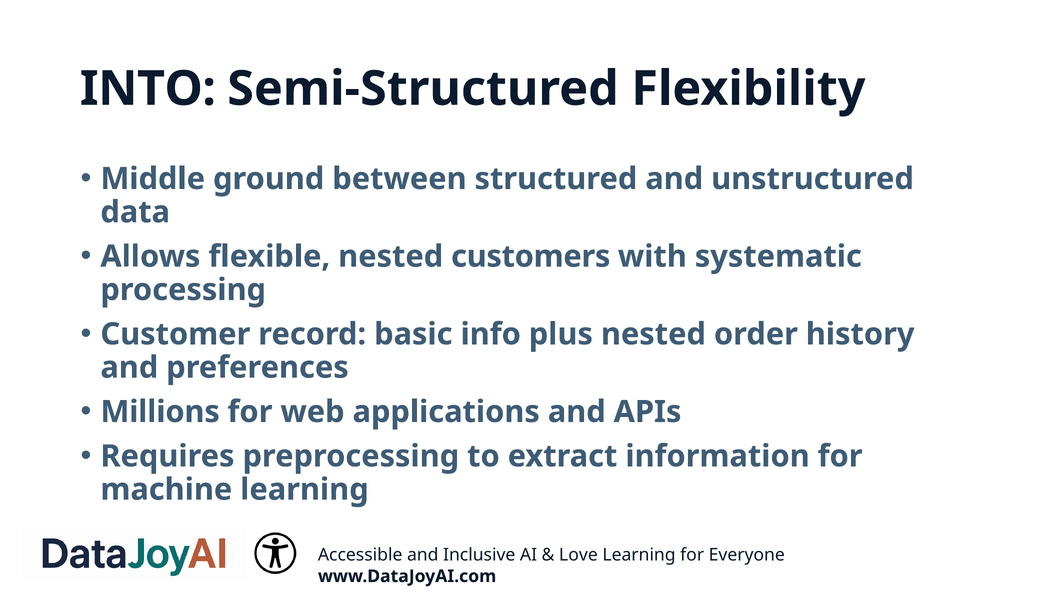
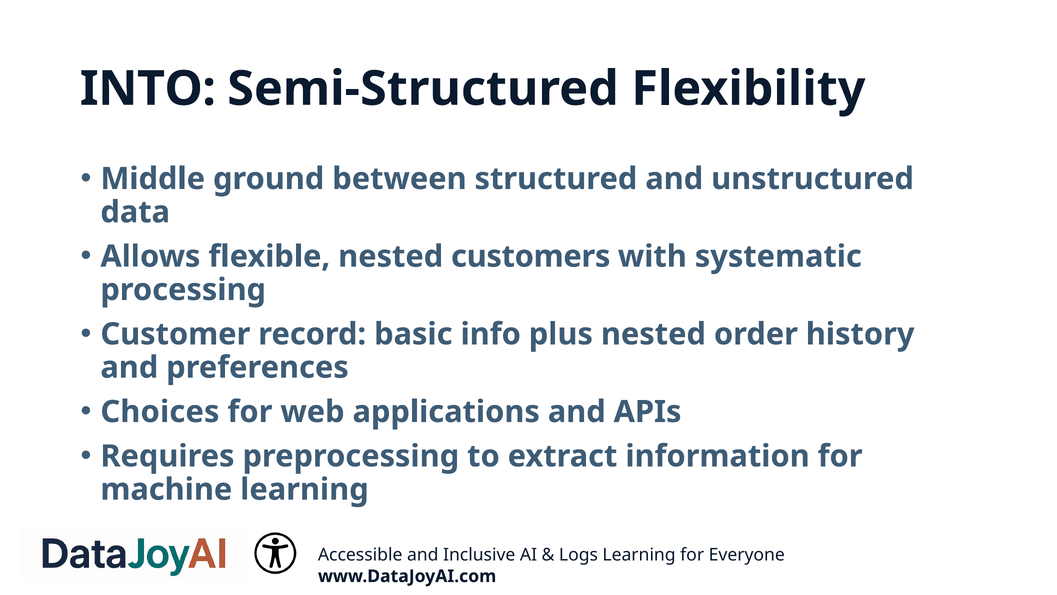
Millions: Millions -> Choices (160, 412)
Love: Love -> Logs (578, 555)
